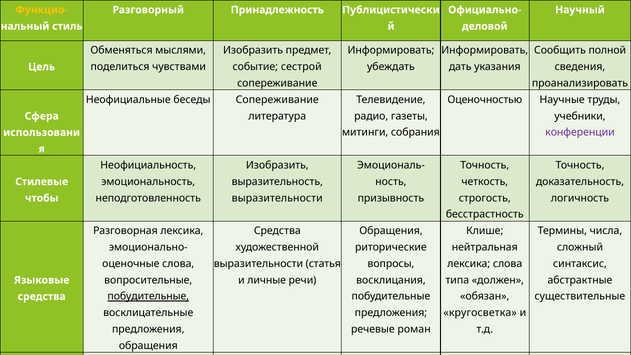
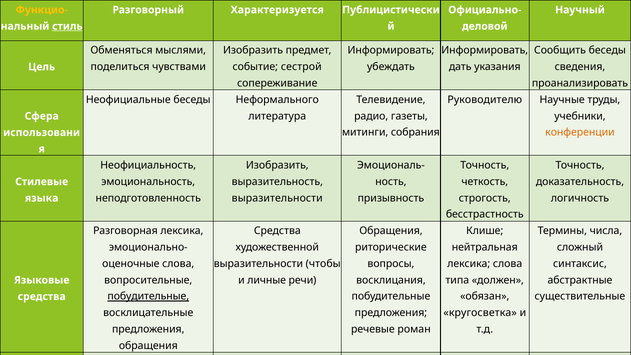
Принадлежность: Принадлежность -> Характеризуется (277, 10)
стиль underline: none -> present (67, 26)
Сообщить полной: полной -> беседы (607, 50)
беседы Сопереживание: Сопереживание -> Неформального (277, 100)
Оценочностью: Оценочностью -> Руководителю (485, 100)
конференции colour: purple -> orange (580, 132)
чтобы: чтобы -> языка (42, 198)
выразительности статья: статья -> чтобы (323, 264)
